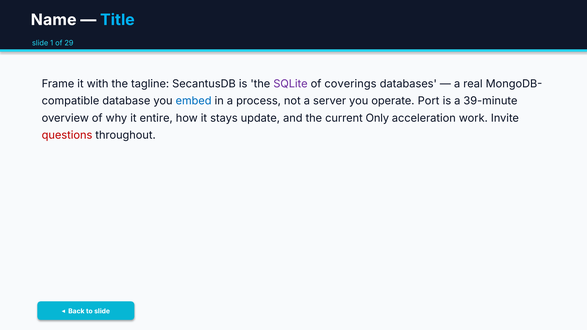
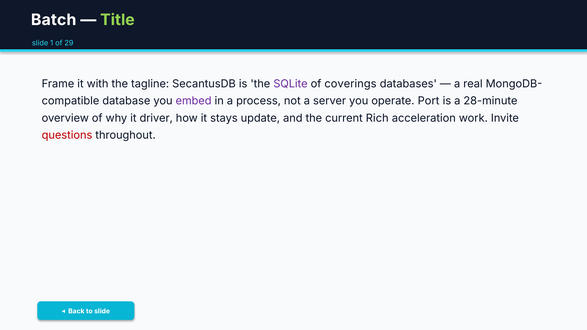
Name: Name -> Batch (54, 20)
Title colour: light blue -> light green (117, 20)
embed colour: blue -> purple (194, 101)
39-minute: 39-minute -> 28-minute (490, 101)
entire: entire -> driver (156, 118)
Only: Only -> Rich (377, 118)
